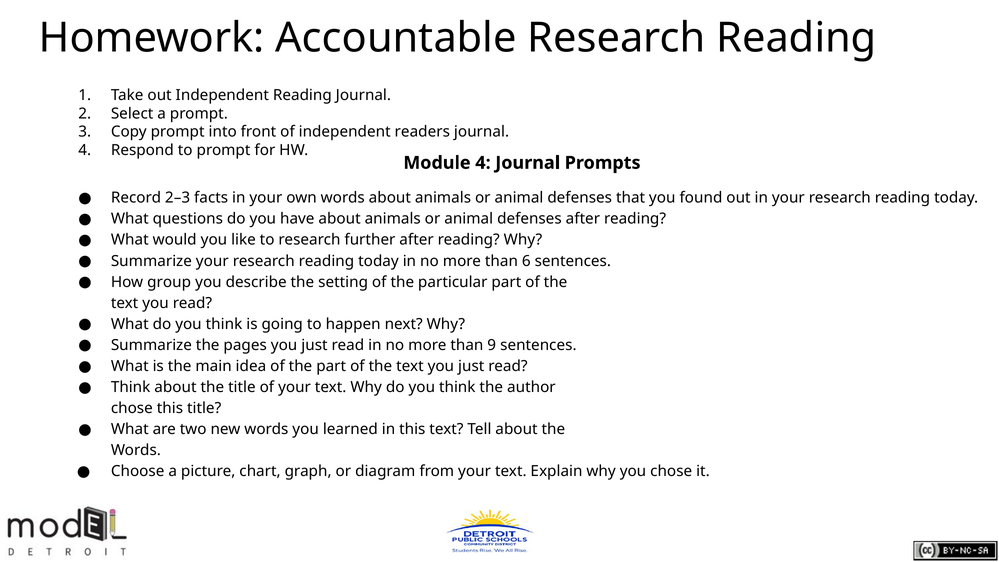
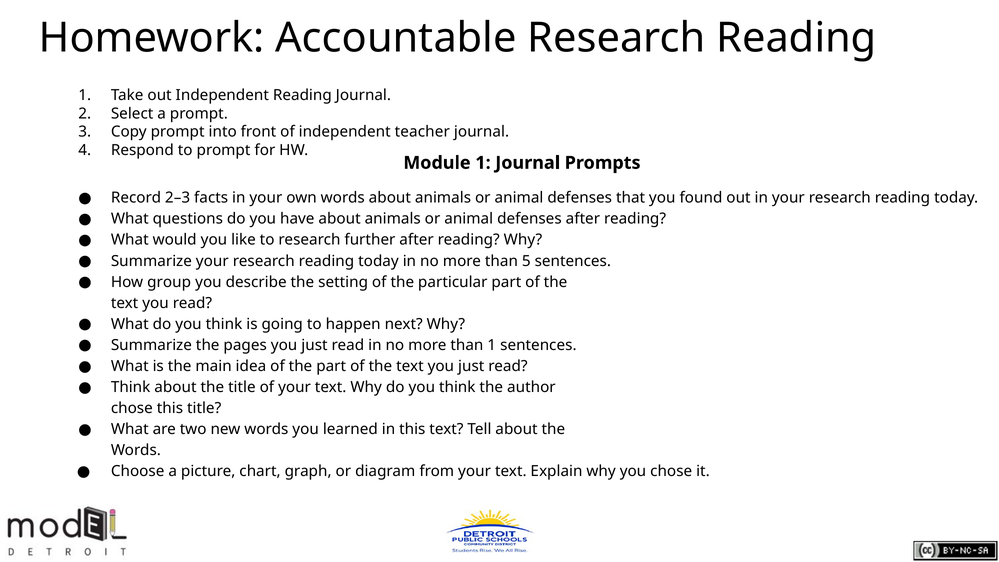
readers: readers -> teacher (422, 132)
Module 4: 4 -> 1 (483, 163)
6: 6 -> 5 (526, 261)
than 9: 9 -> 1 (492, 345)
